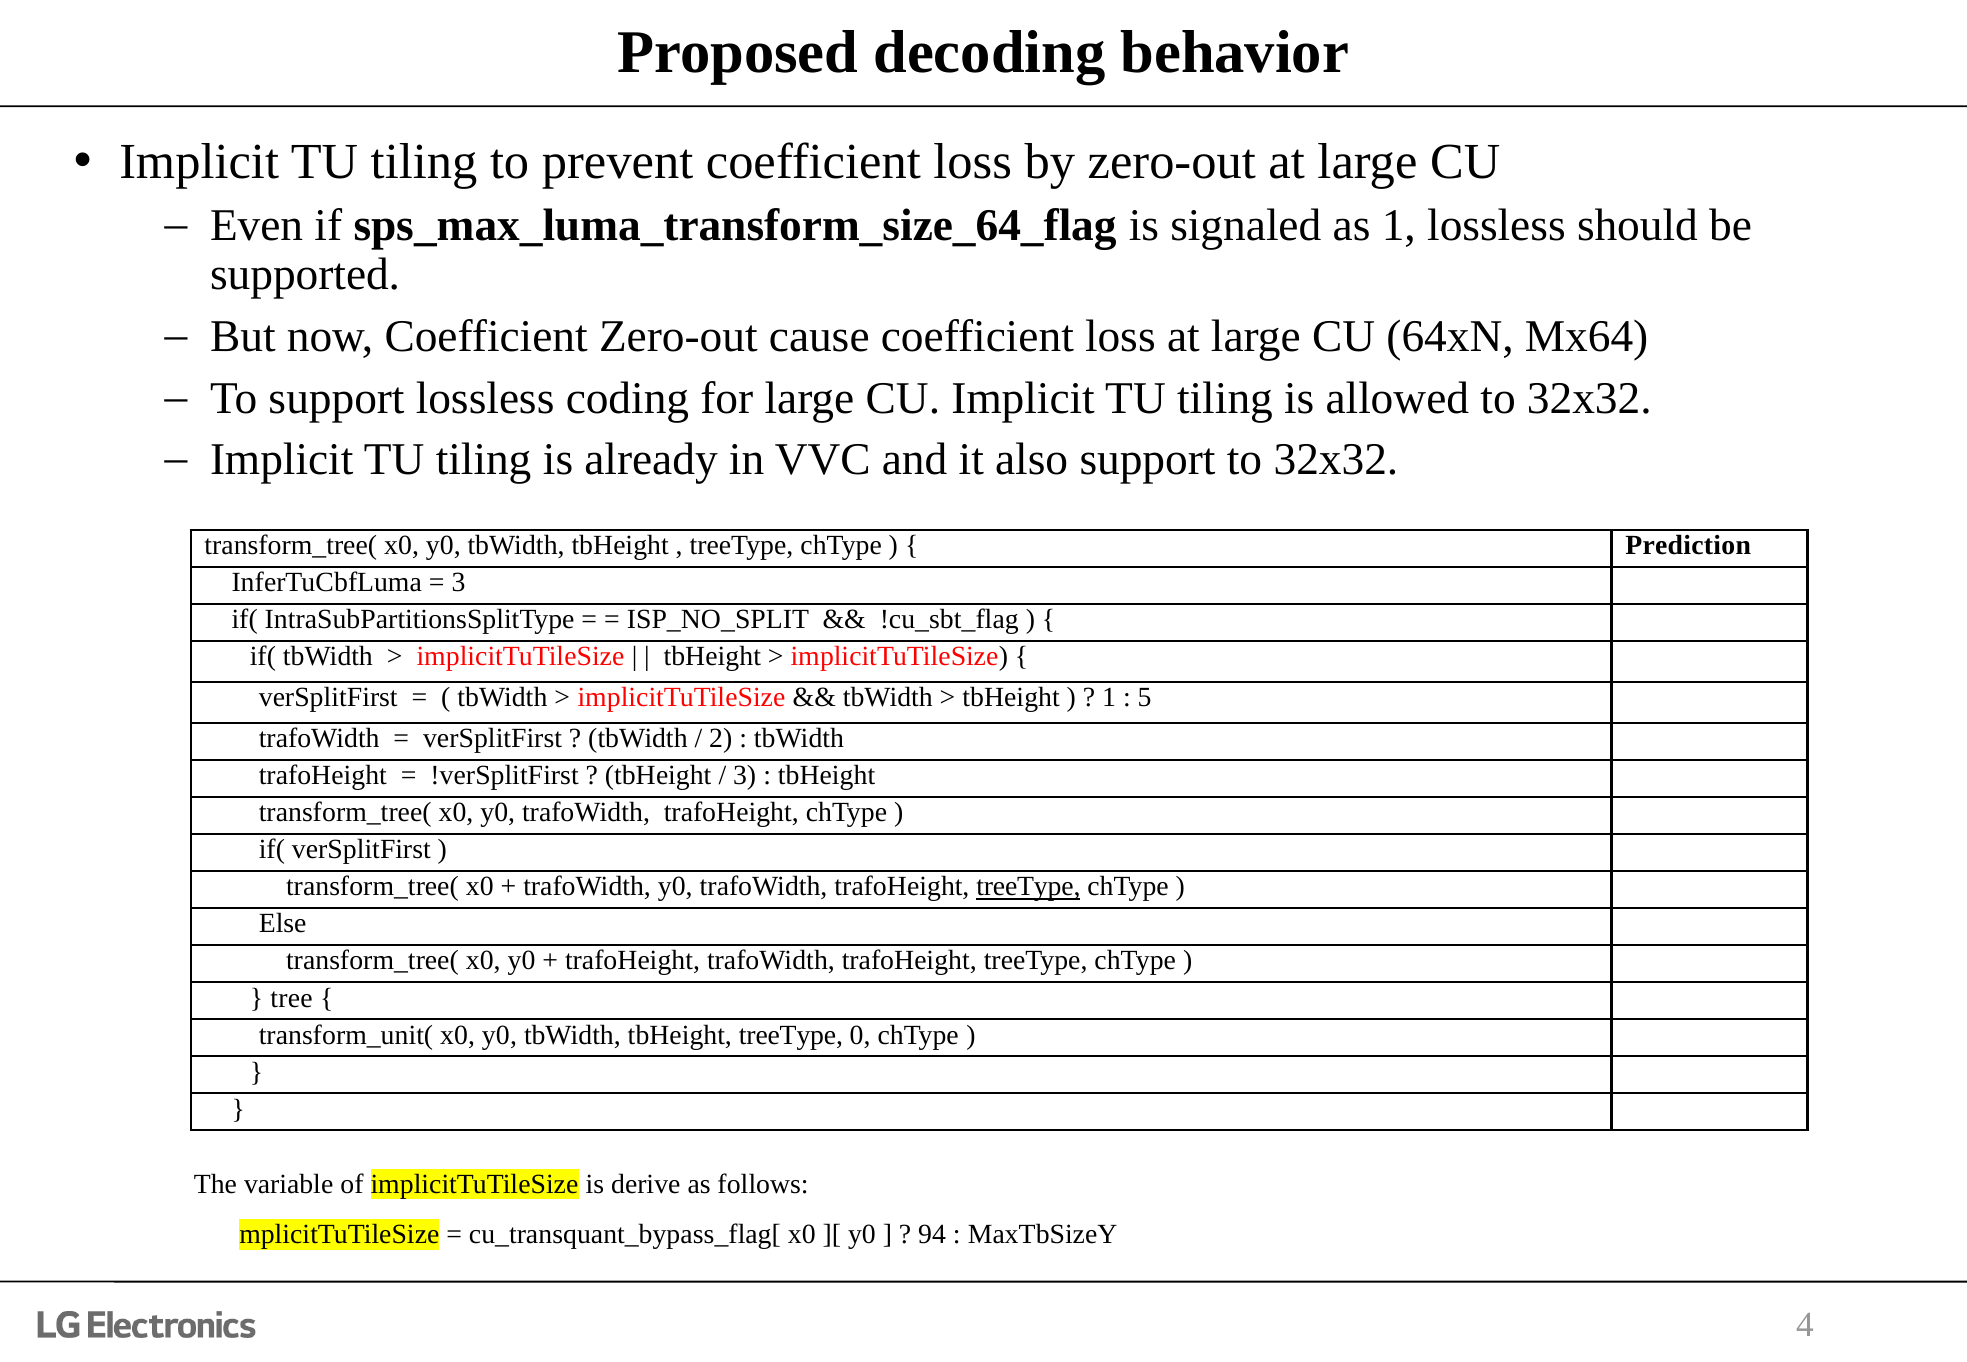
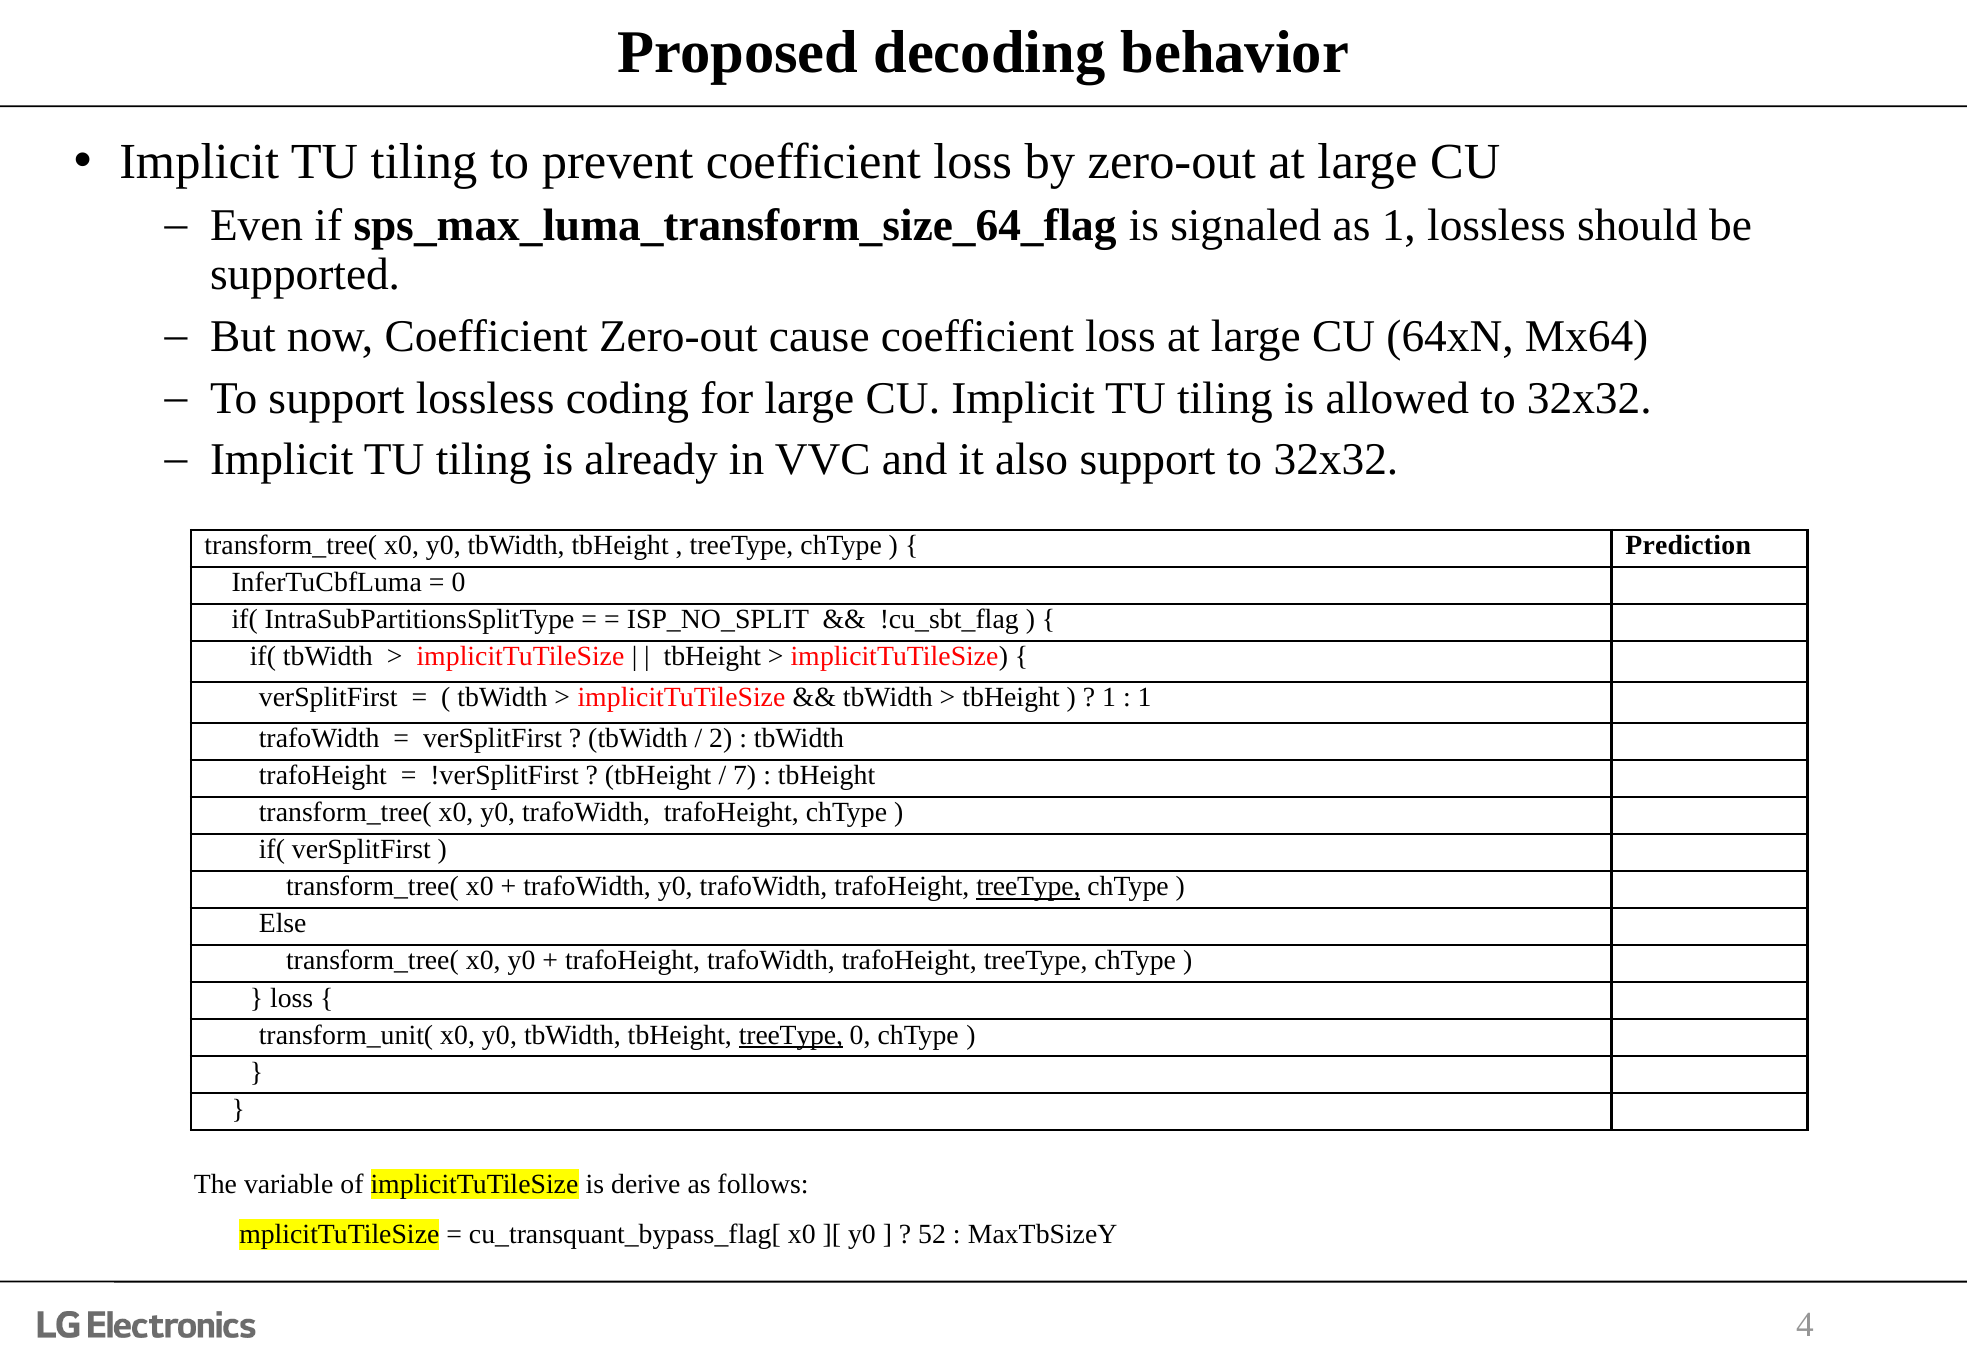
3: 3 -> 0 (459, 583)
5: 5 -> 1 (1145, 698)
3: 3 -> 7 (745, 776)
tree: tree -> loss (292, 998)
treeType underline: none -> present (791, 1035)
94: 94 -> 52 (932, 1234)
